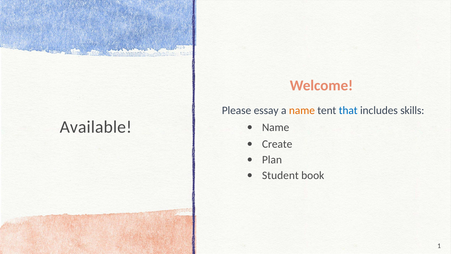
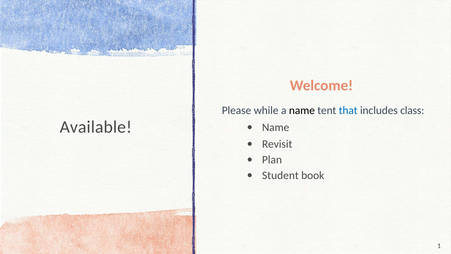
essay: essay -> while (266, 110)
name colour: orange -> black (302, 110)
skills: skills -> class (412, 110)
Create: Create -> Revisit (277, 144)
